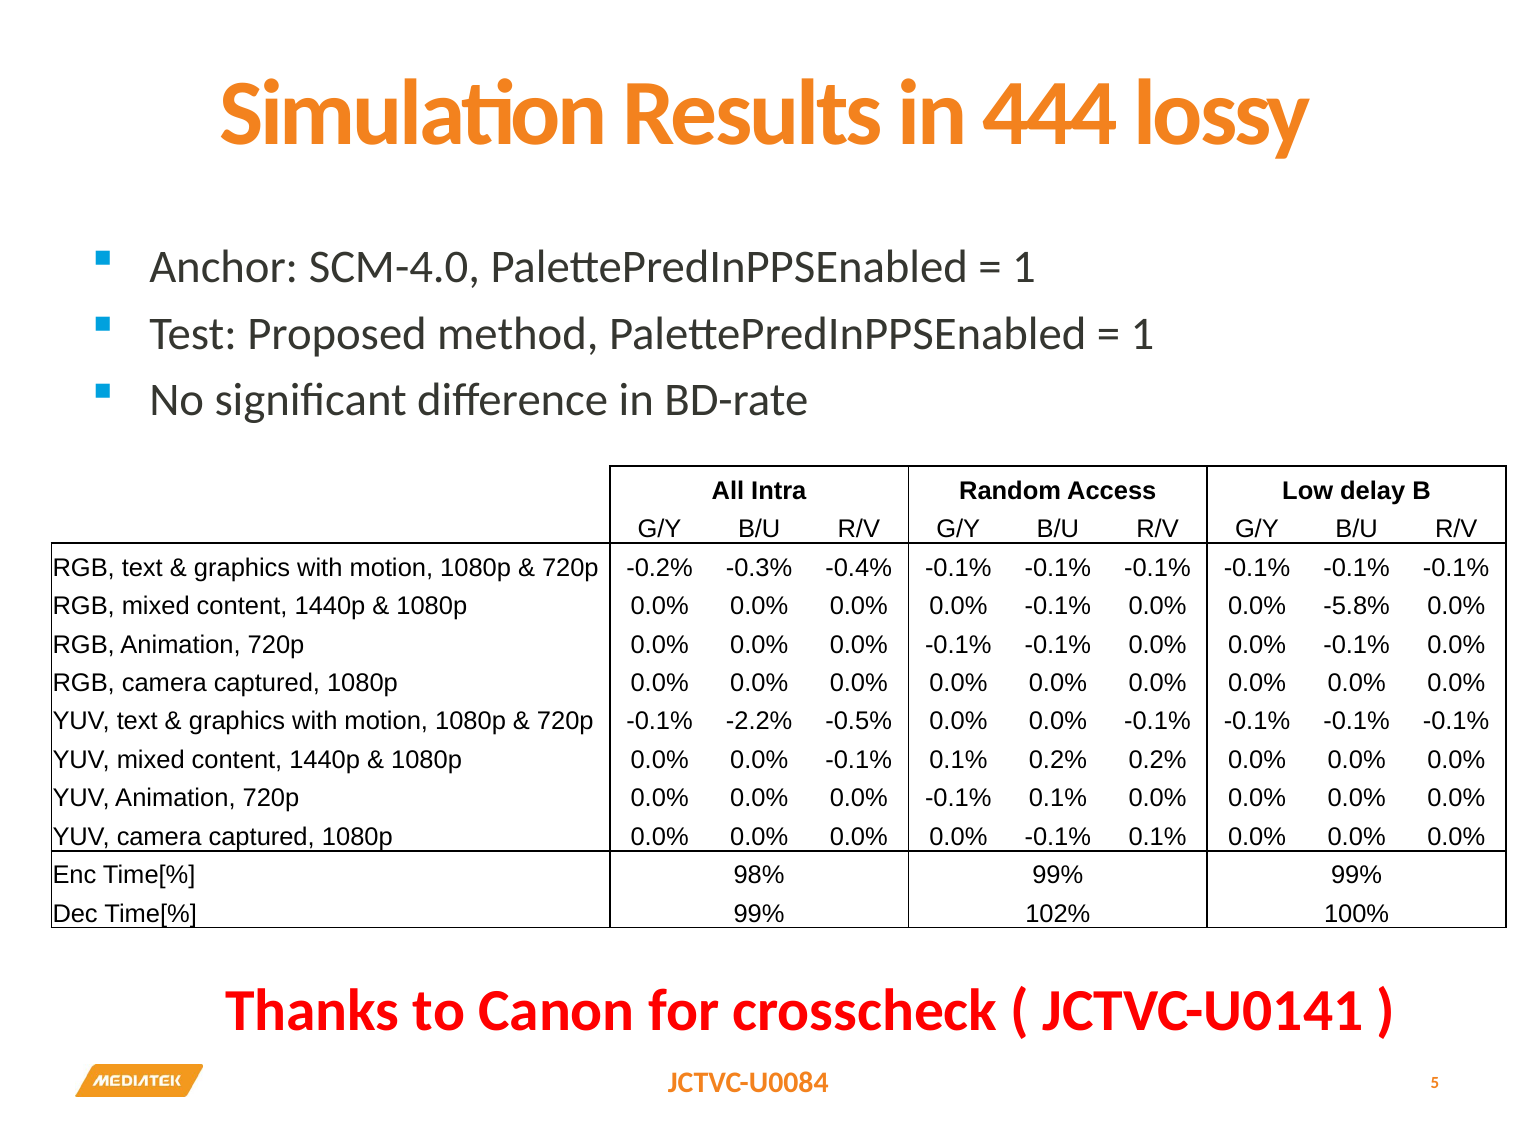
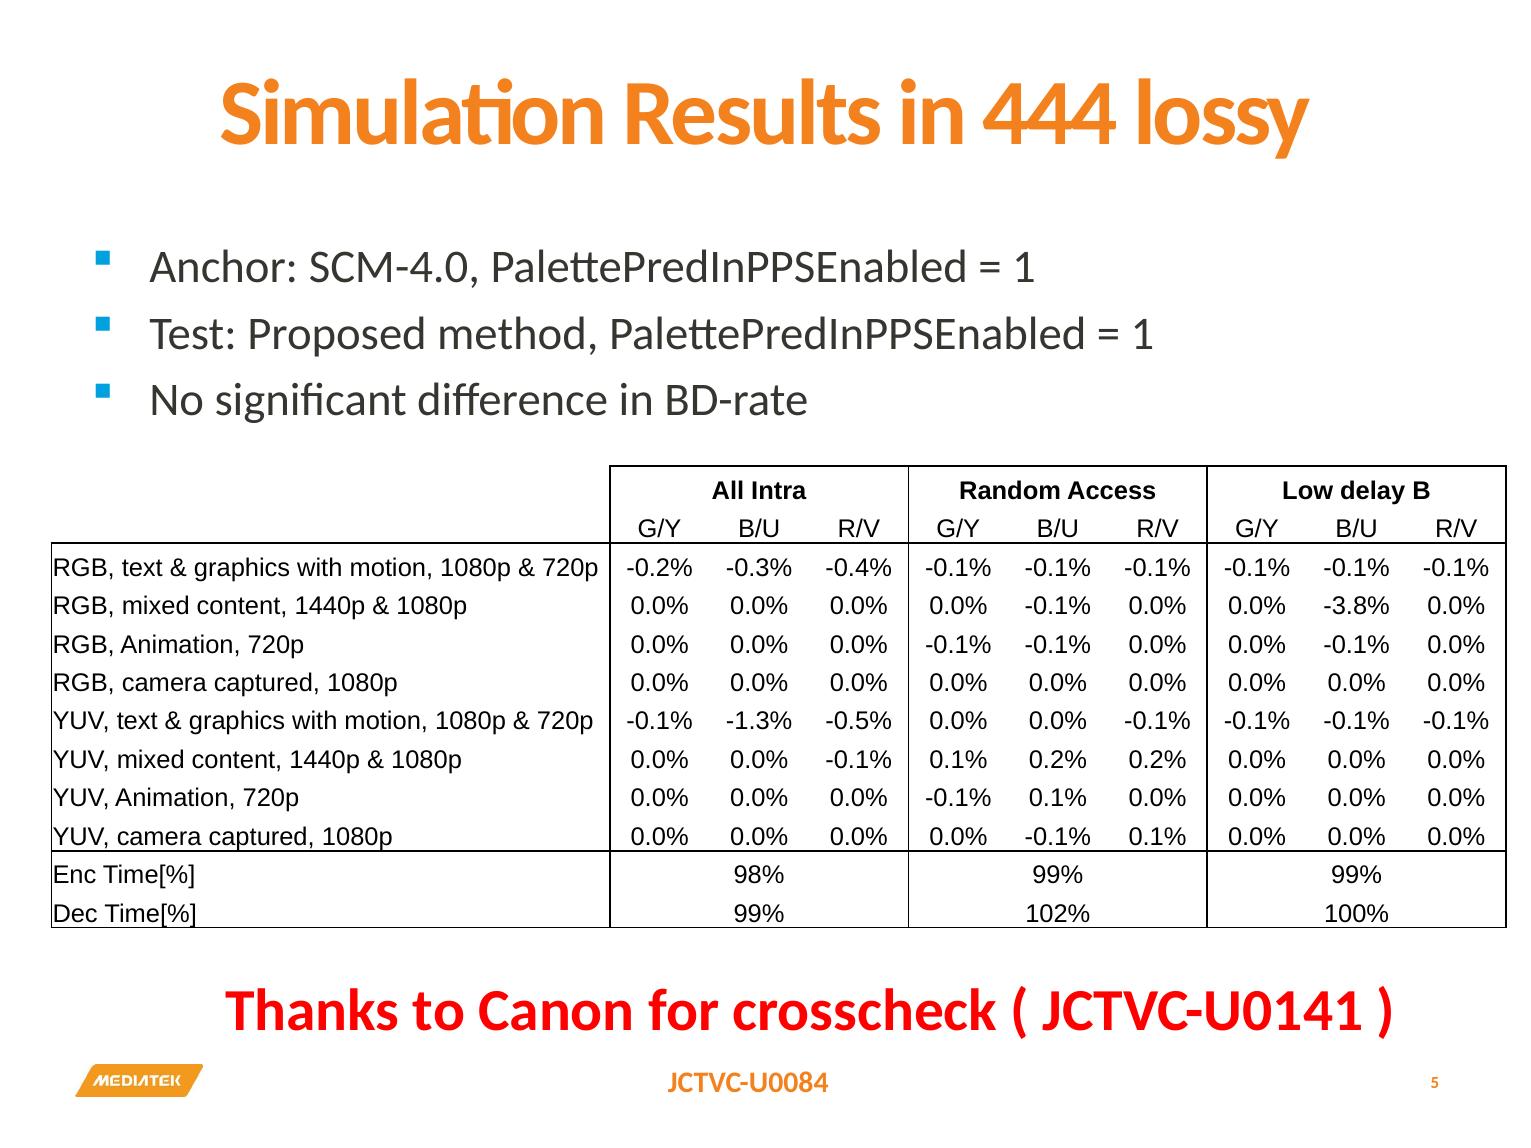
-5.8%: -5.8% -> -3.8% (1357, 606)
-2.2%: -2.2% -> -1.3% (759, 722)
